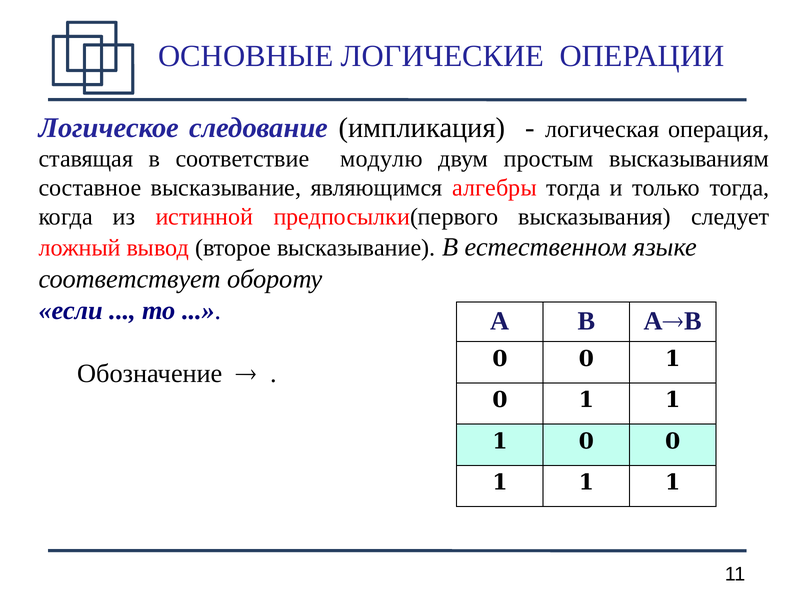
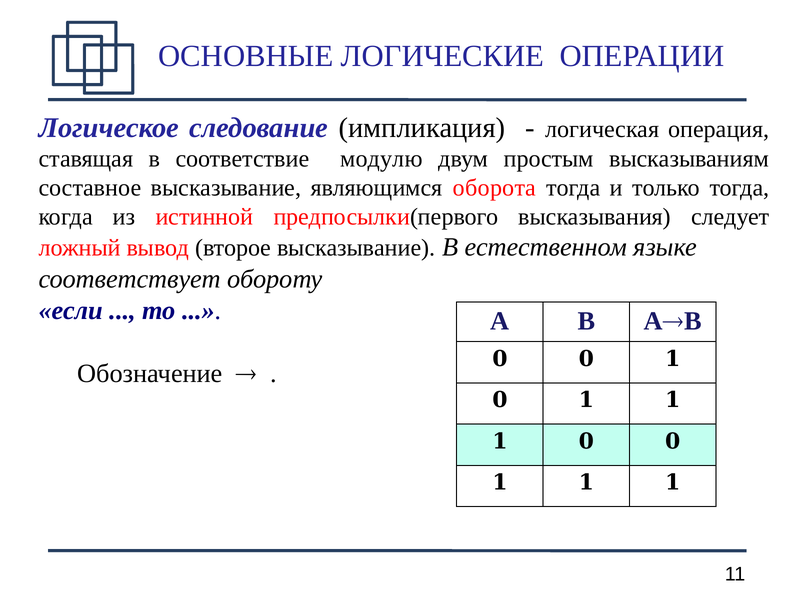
алгебры: алгебры -> оборота (495, 188)
